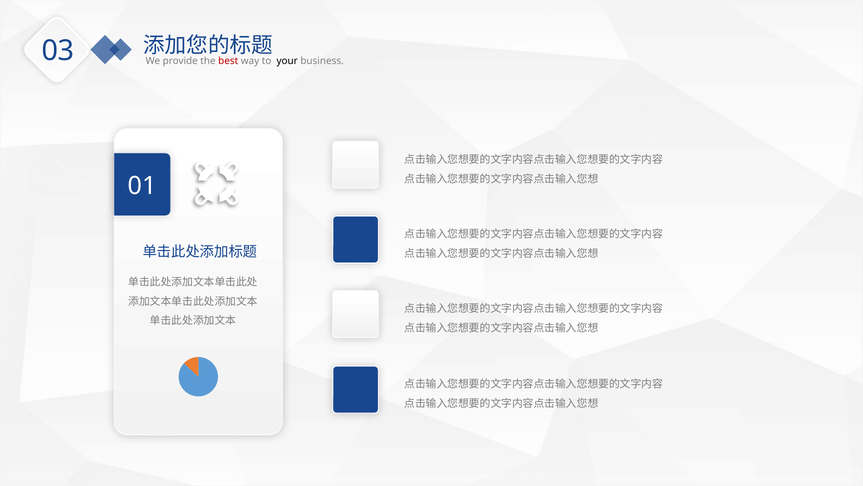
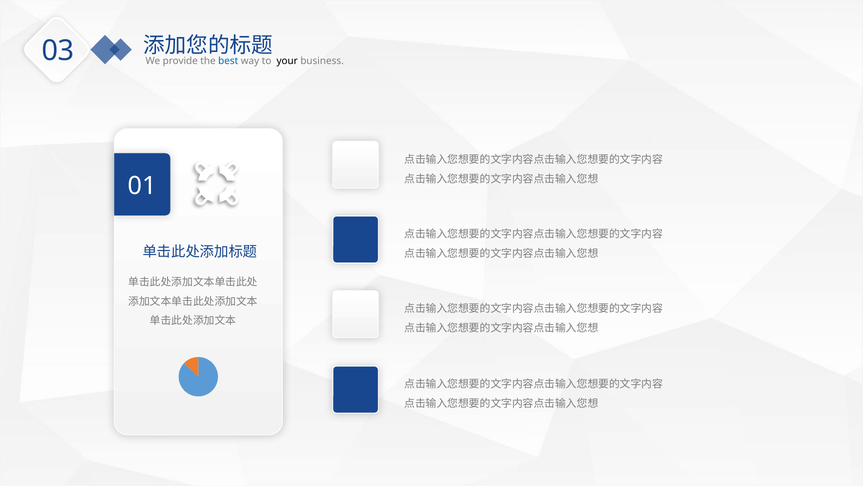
best colour: red -> blue (228, 61)
